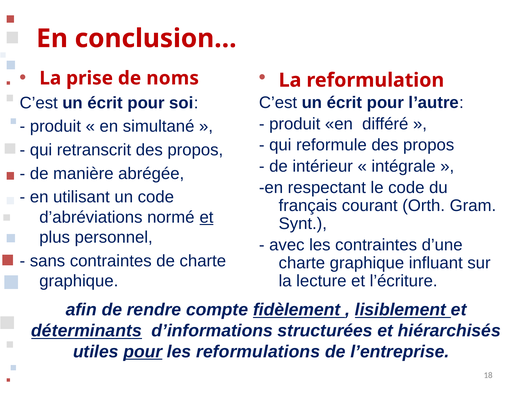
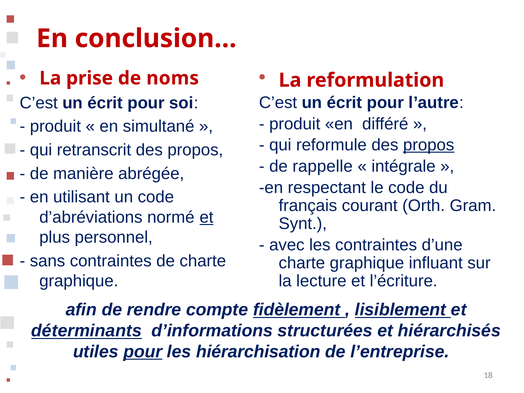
propos underline: none -> present (429, 145)
intérieur: intérieur -> rappelle (323, 166)
reformulations: reformulations -> hiérarchisation (258, 352)
